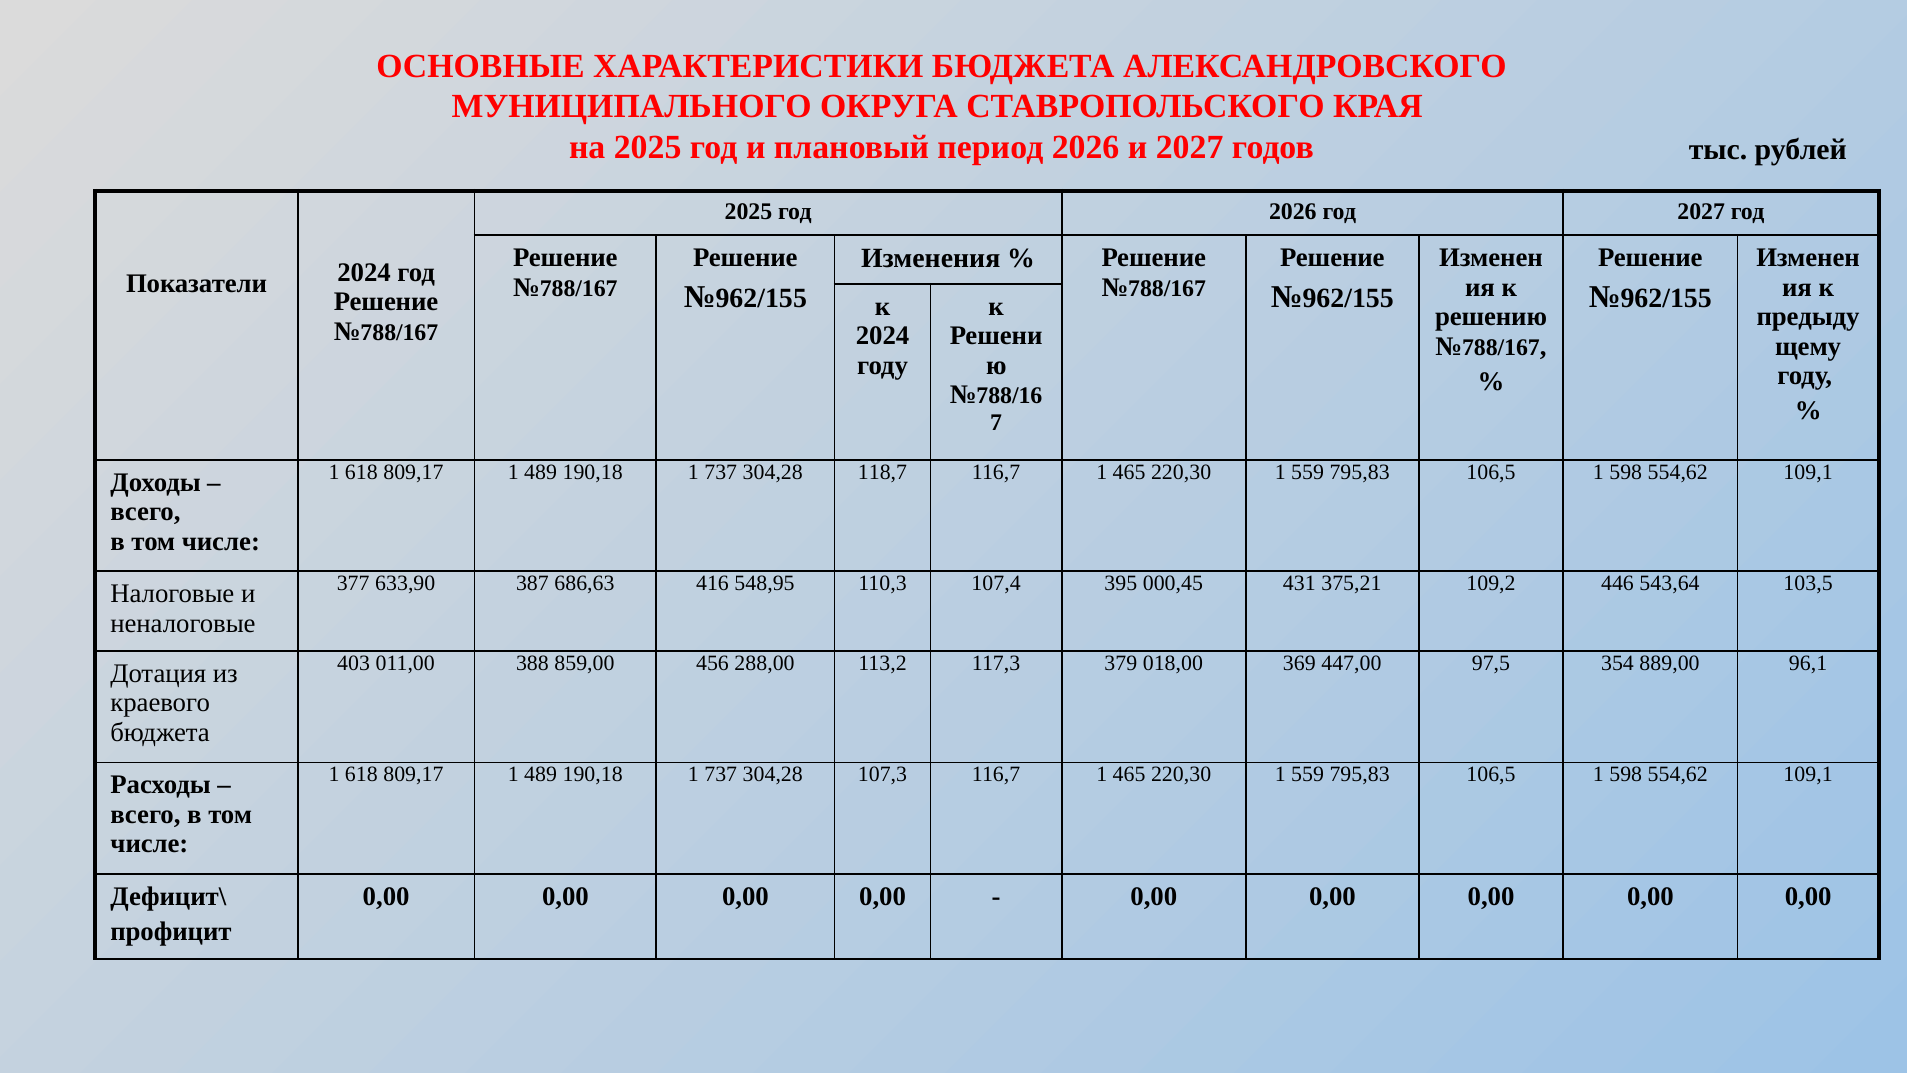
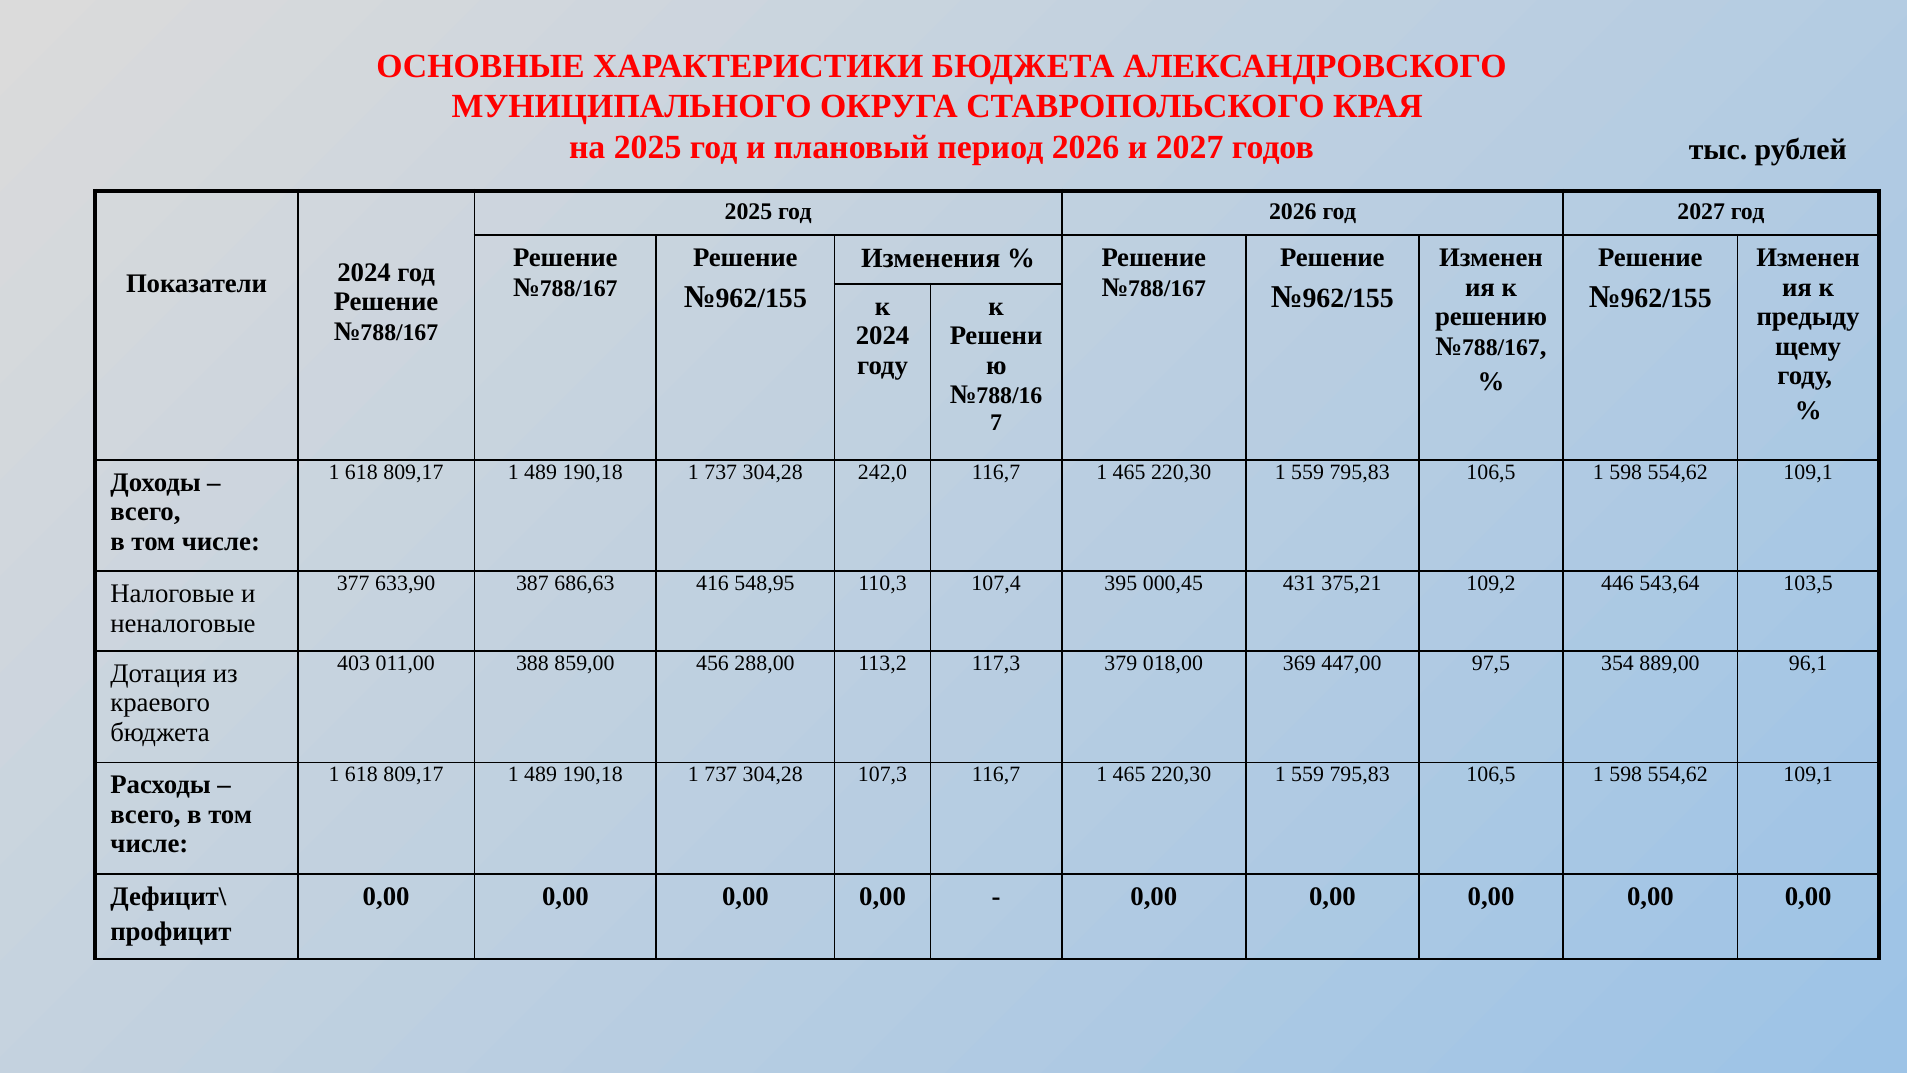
118,7: 118,7 -> 242,0 (882, 472)
